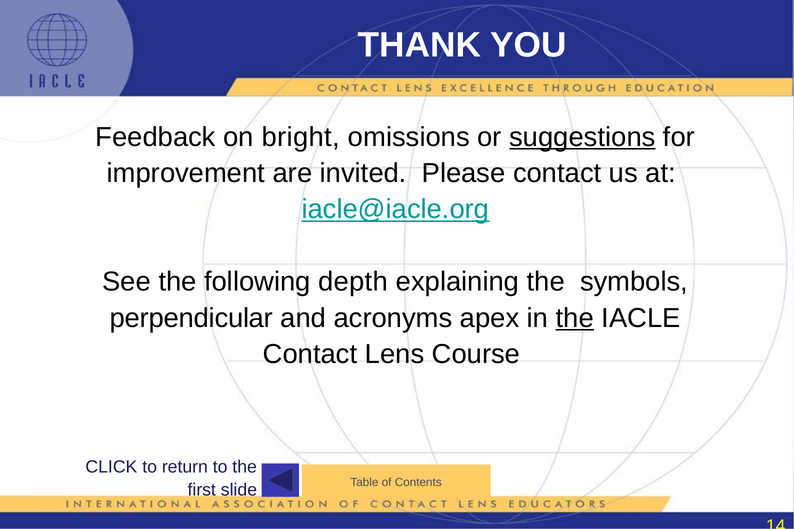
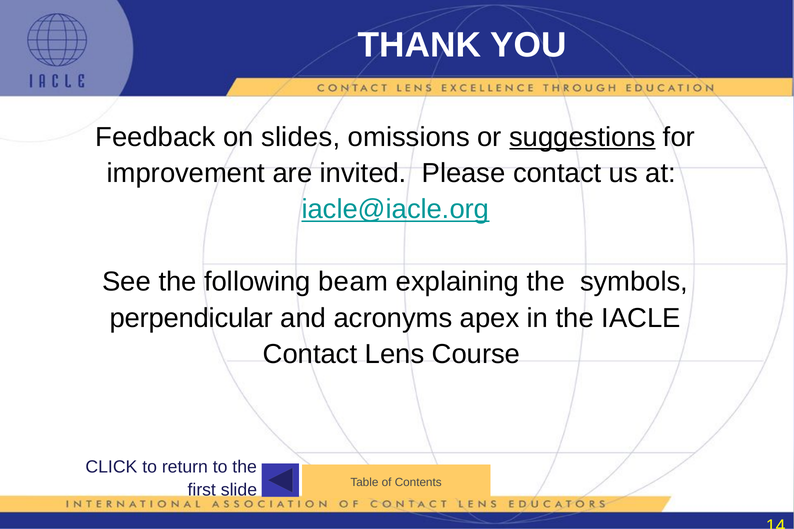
bright: bright -> slides (301, 137)
depth: depth -> beam (353, 282)
the underline: present -> none (575, 318)
